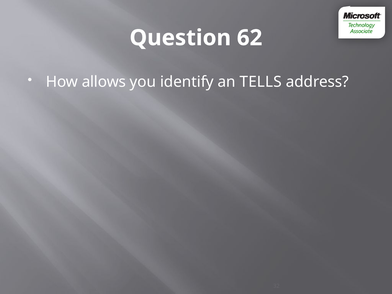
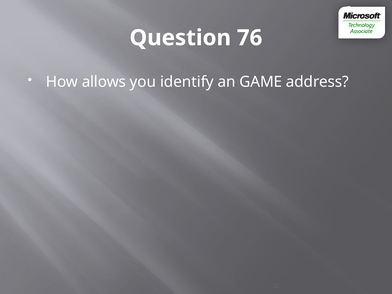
62: 62 -> 76 (250, 38)
TELLS: TELLS -> GAME (261, 82)
